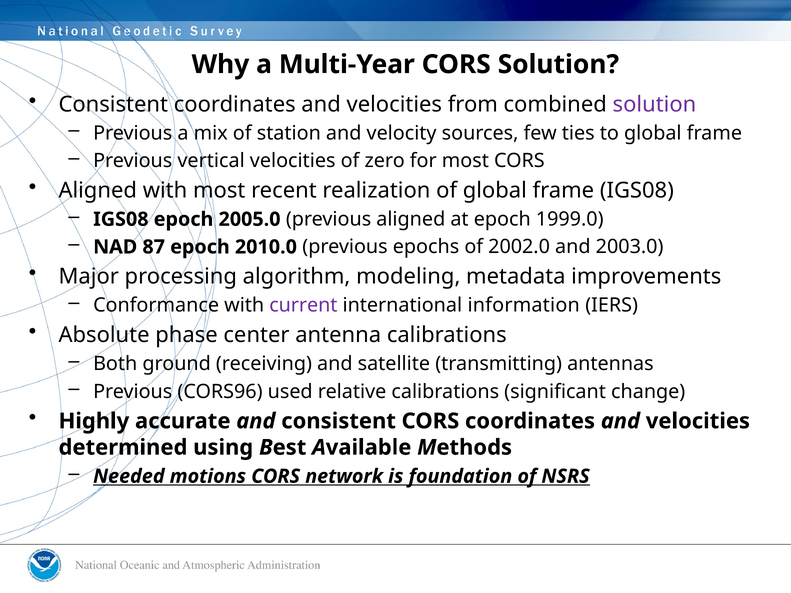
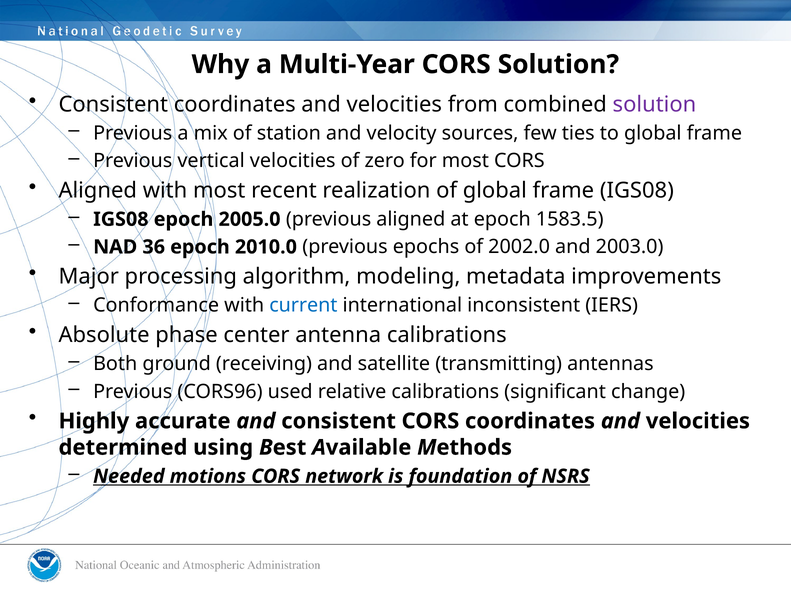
1999.0: 1999.0 -> 1583.5 (570, 219)
87: 87 -> 36 (154, 247)
current colour: purple -> blue (303, 306)
information: information -> inconsistent (524, 306)
